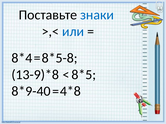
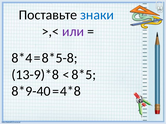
или colour: blue -> purple (73, 32)
